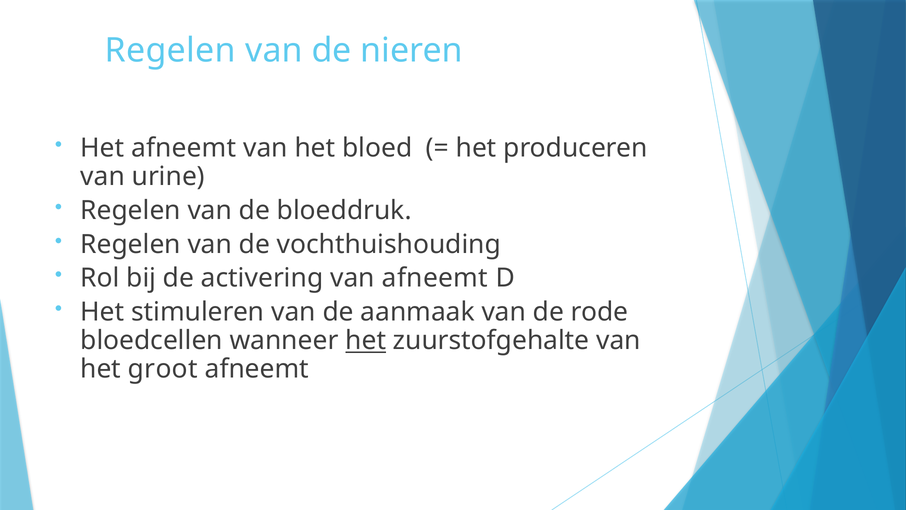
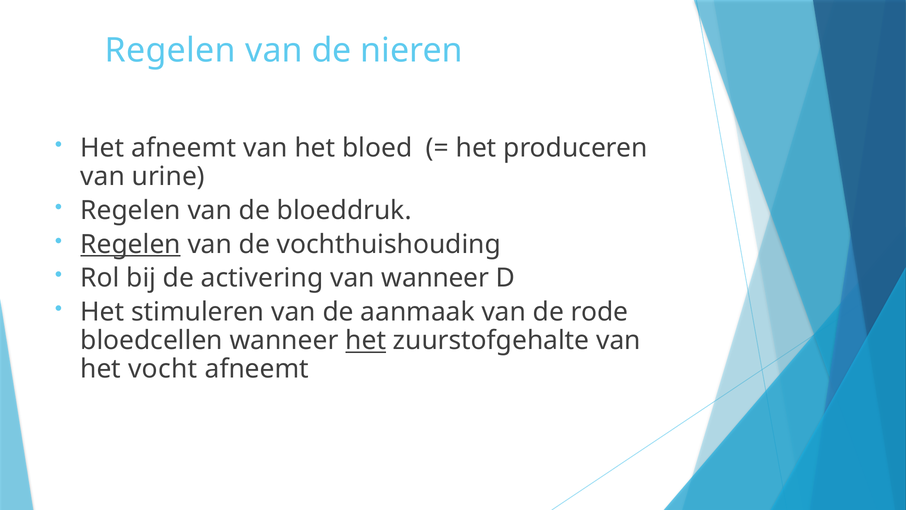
Regelen underline: none -> present (131, 244)
van afneemt: afneemt -> wanneer (435, 278)
groot: groot -> vocht (163, 369)
